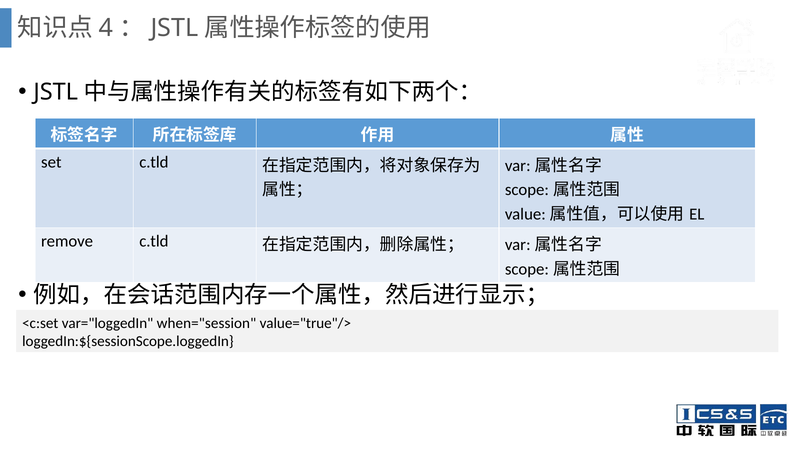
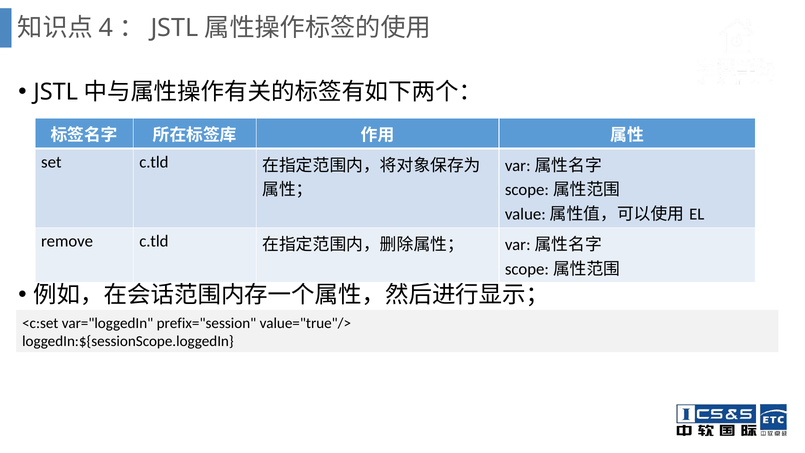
when="session: when="session -> prefix="session (206, 323)
